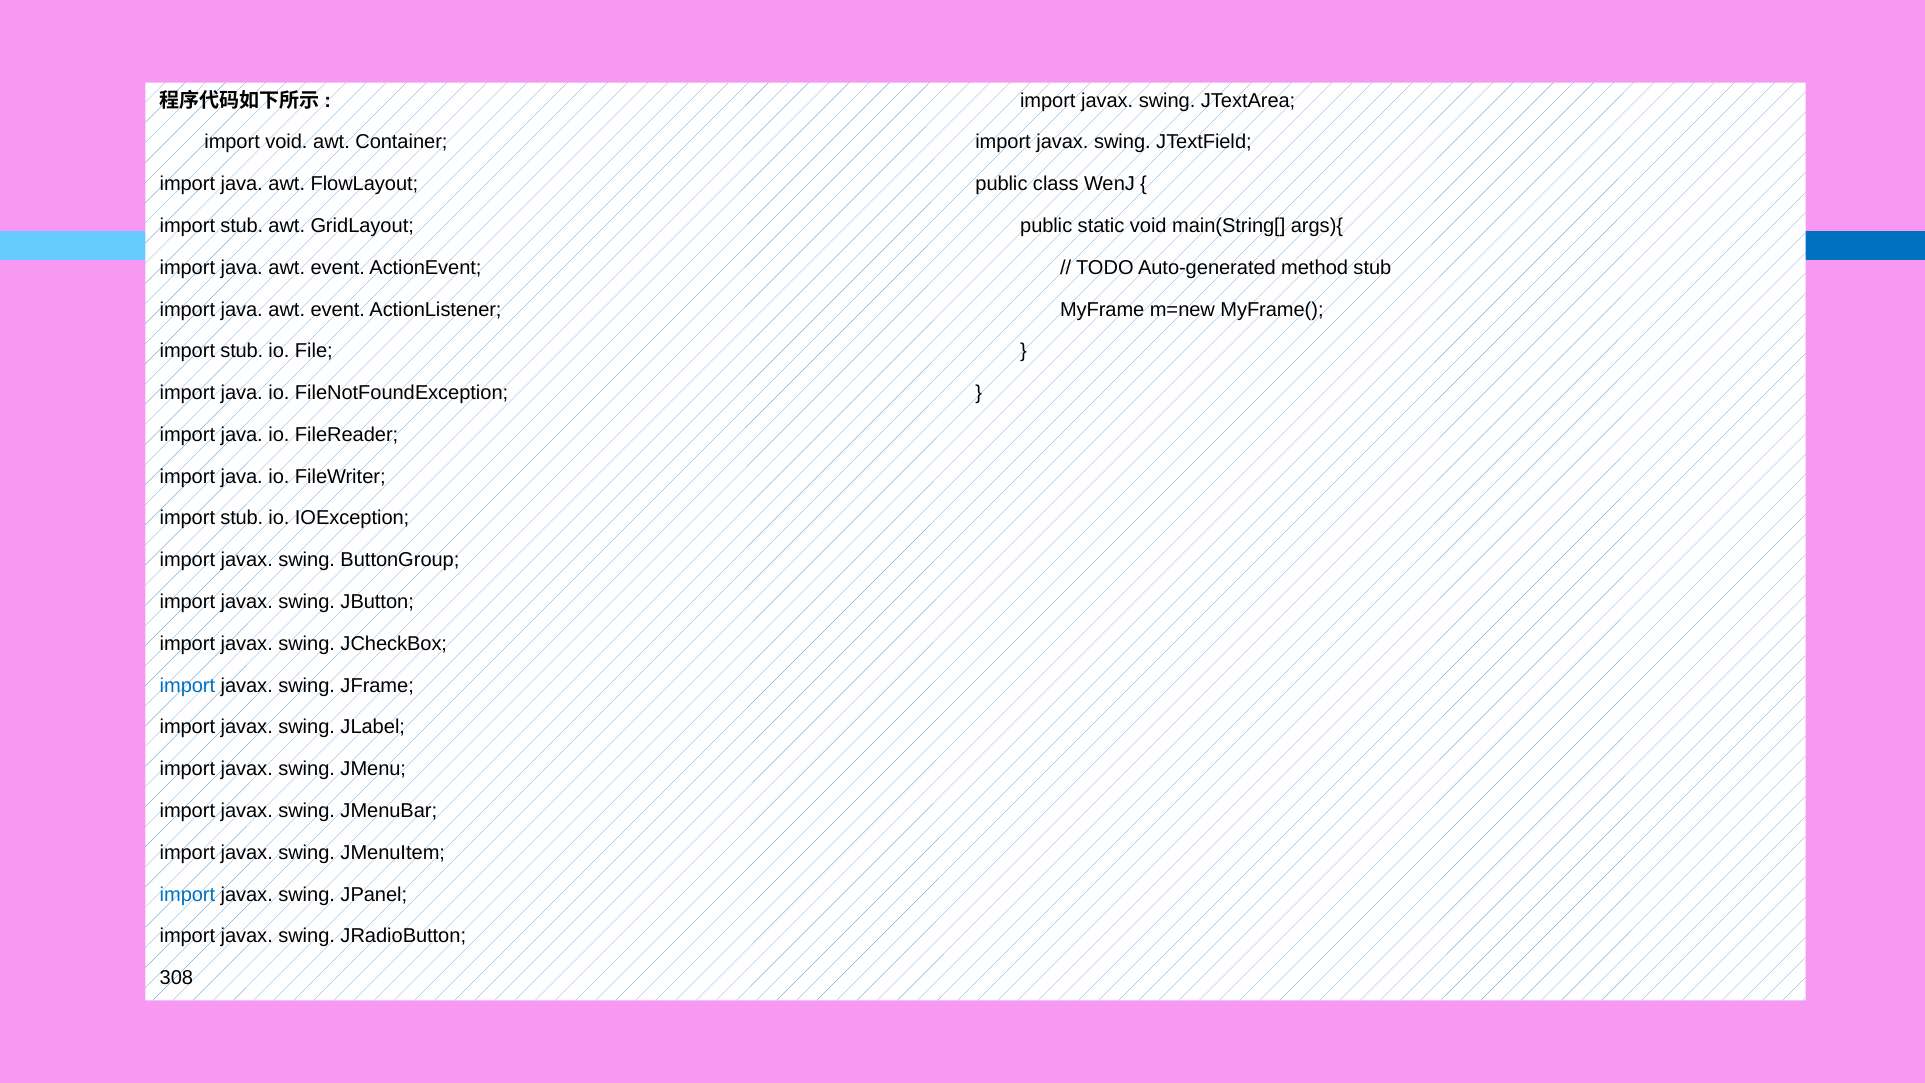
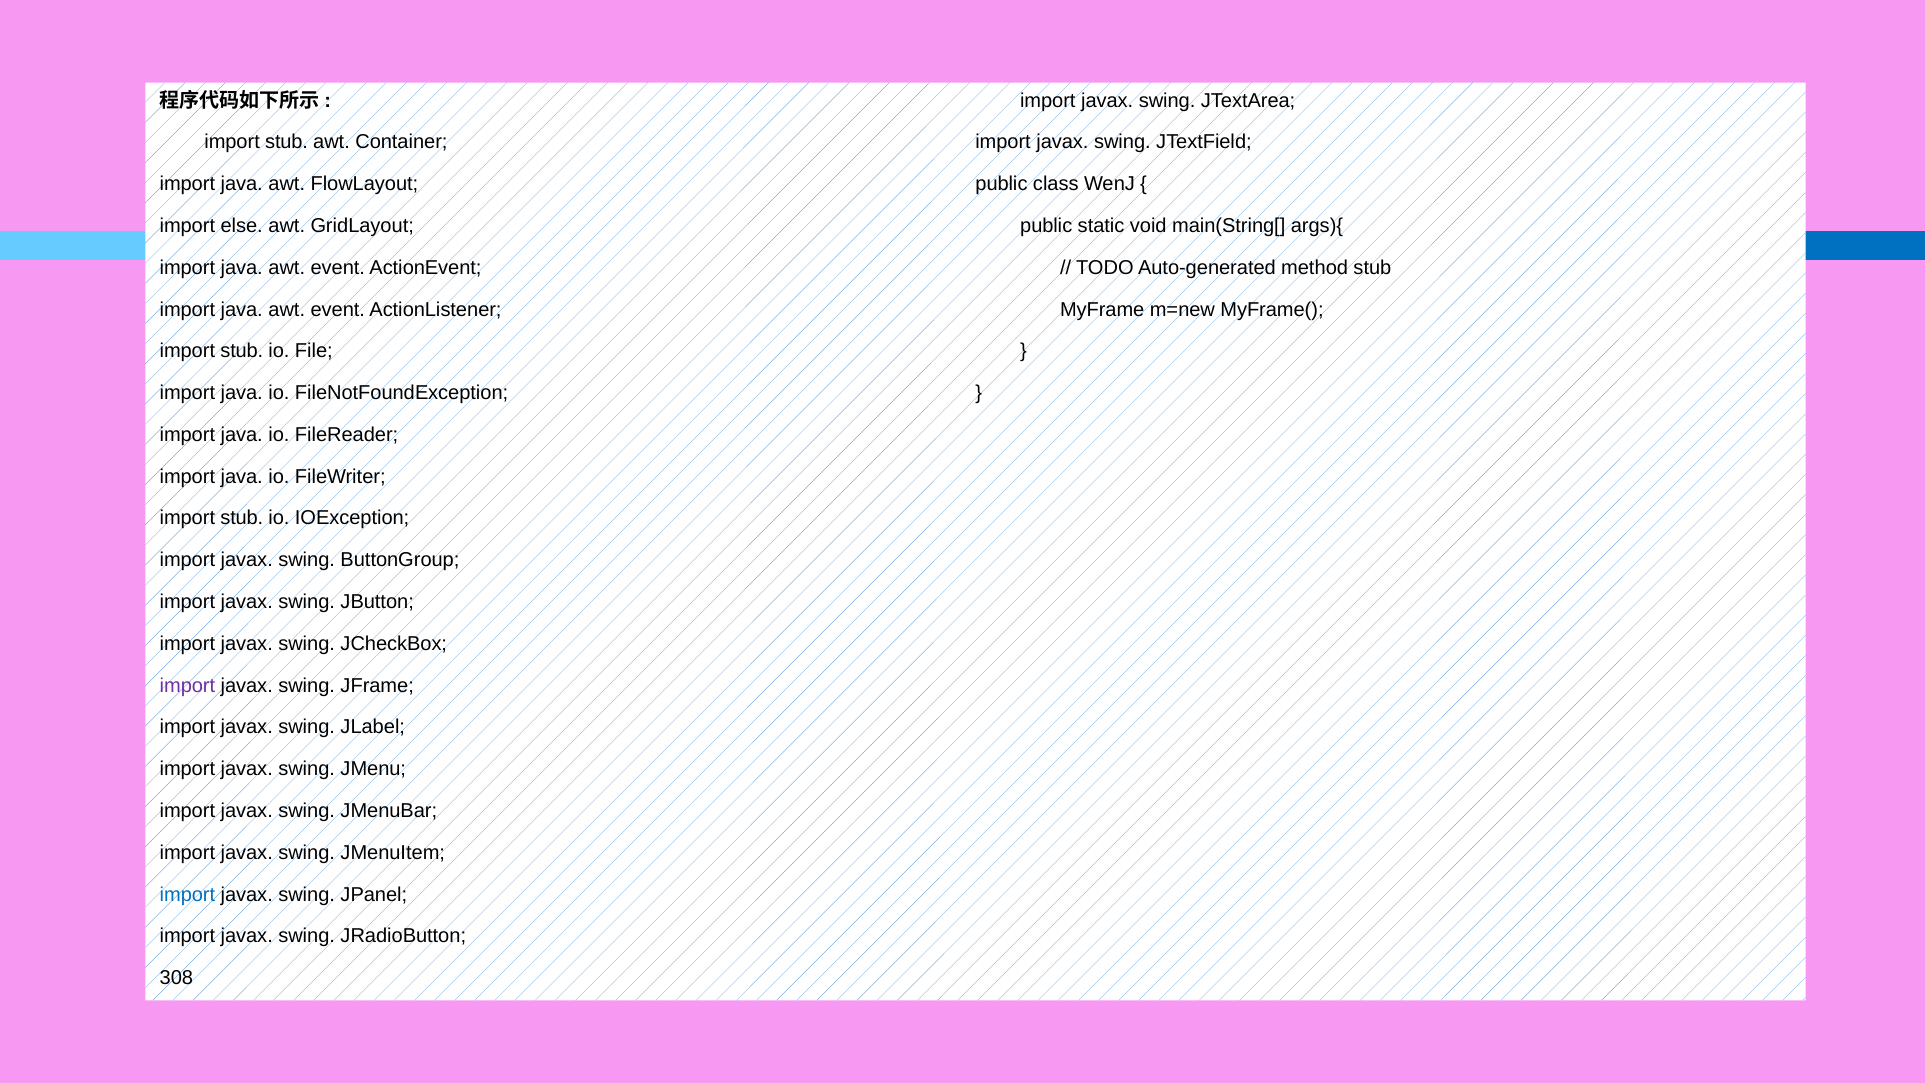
void: void -> stub (287, 142)
stub: stub -> else (242, 226)
import colour: blue -> purple (187, 685)
